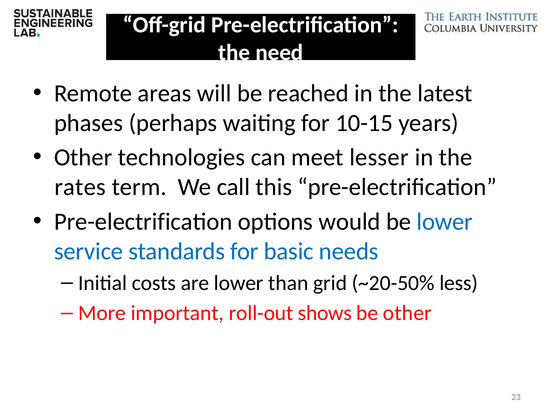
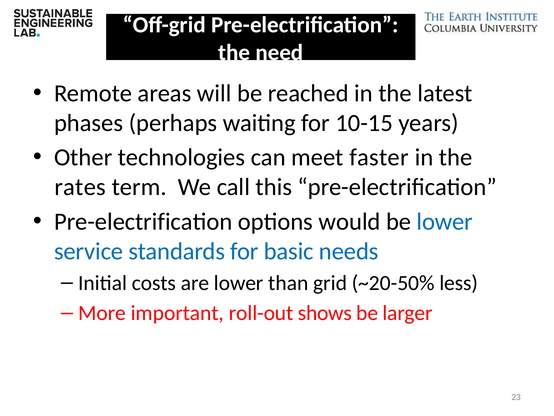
lesser: lesser -> faster (379, 157)
be other: other -> larger (408, 313)
